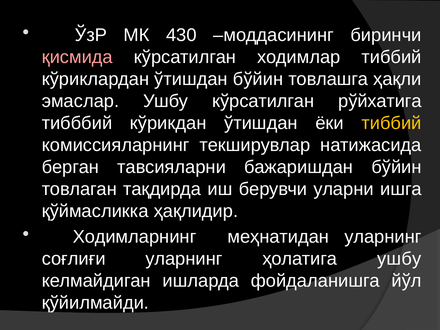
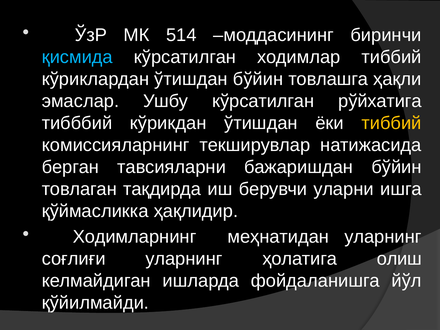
430: 430 -> 514 (181, 35)
қисмида colour: pink -> light blue (77, 57)
ҳолатига ушбу: ушбу -> олиш (399, 259)
